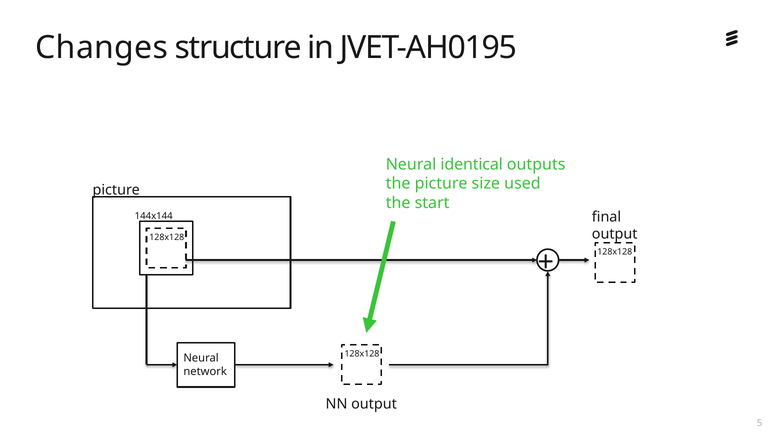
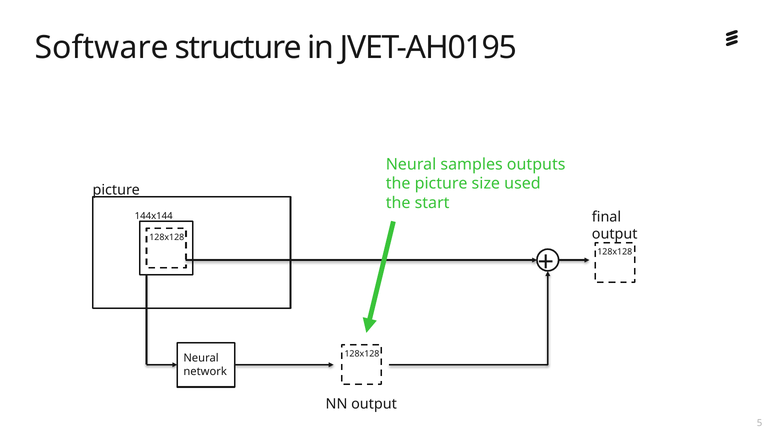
Changes: Changes -> Software (102, 48)
identical: identical -> samples (472, 164)
